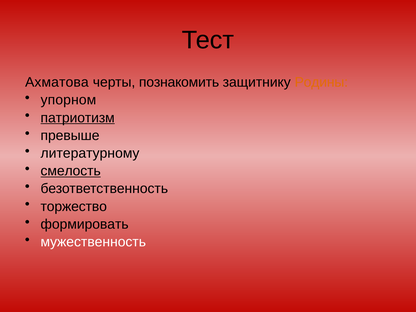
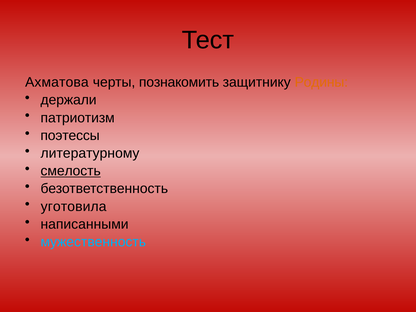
упорном: упорном -> держали (69, 100)
патриотизм underline: present -> none (78, 118)
превыше: превыше -> поэтессы (70, 136)
торжество: торжество -> уготовила (74, 206)
формировать: формировать -> написанными (85, 224)
мужественность colour: white -> light blue (93, 242)
